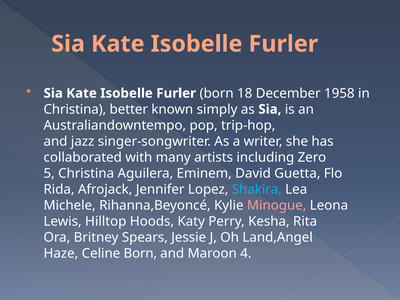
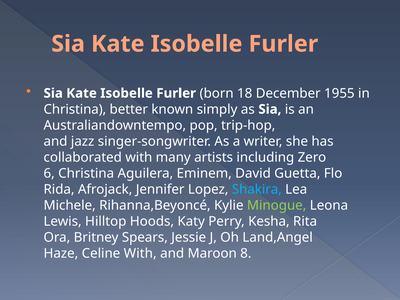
1958: 1958 -> 1955 (339, 93)
5: 5 -> 6 (49, 173)
Minogue colour: pink -> light green (277, 205)
Celine Born: Born -> With (140, 253)
4: 4 -> 8 (246, 253)
